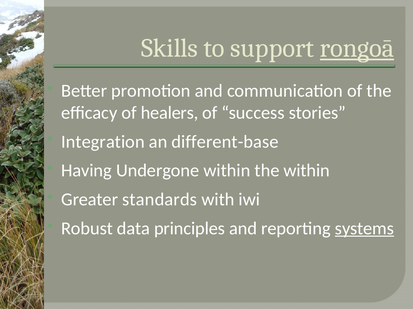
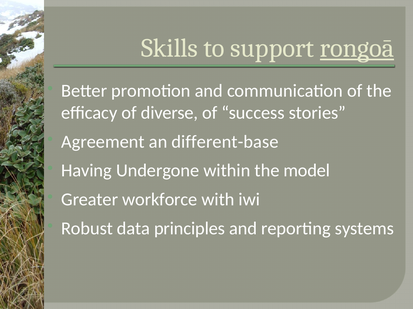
healers: healers -> diverse (170, 113)
Integration: Integration -> Agreement (103, 142)
the within: within -> model (307, 171)
standards: standards -> workforce (160, 200)
systems underline: present -> none (365, 229)
